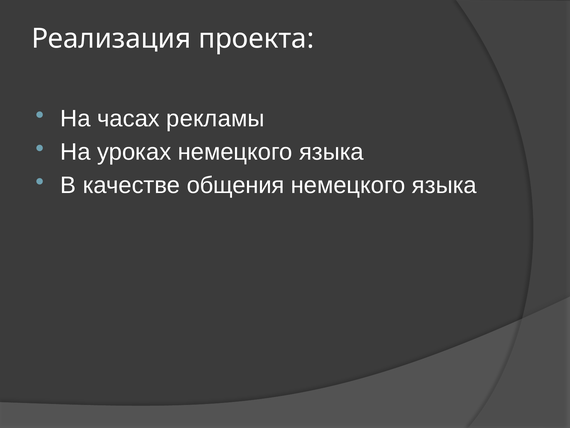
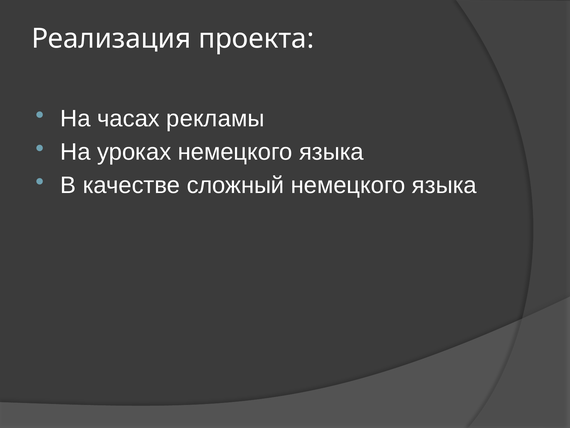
общения: общения -> сложный (235, 185)
